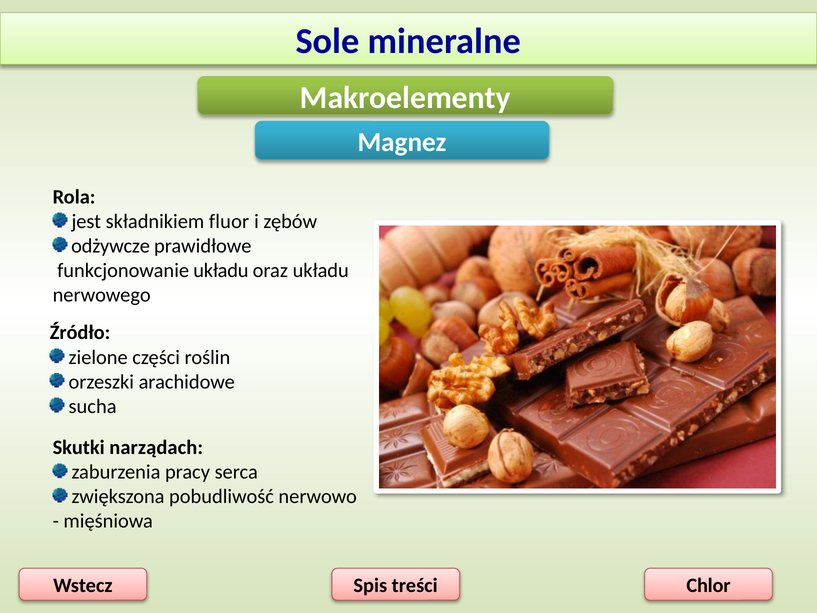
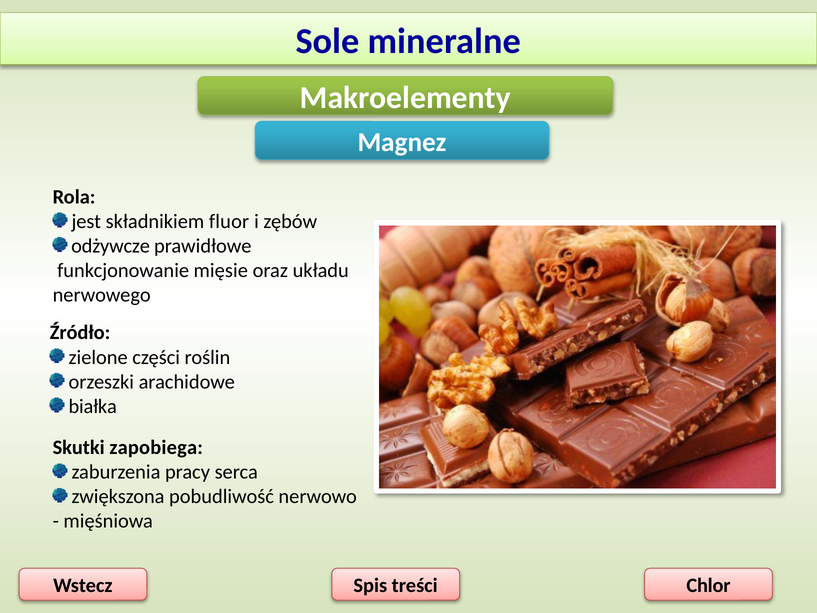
funkcjonowanie układu: układu -> mięsie (221, 270)
sucha: sucha -> białka (93, 406)
narządach: narządach -> zapobiega (156, 447)
